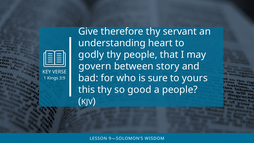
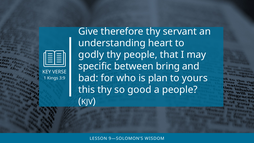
govern: govern -> specific (95, 66)
story: story -> bring (168, 66)
sure: sure -> plan (158, 78)
